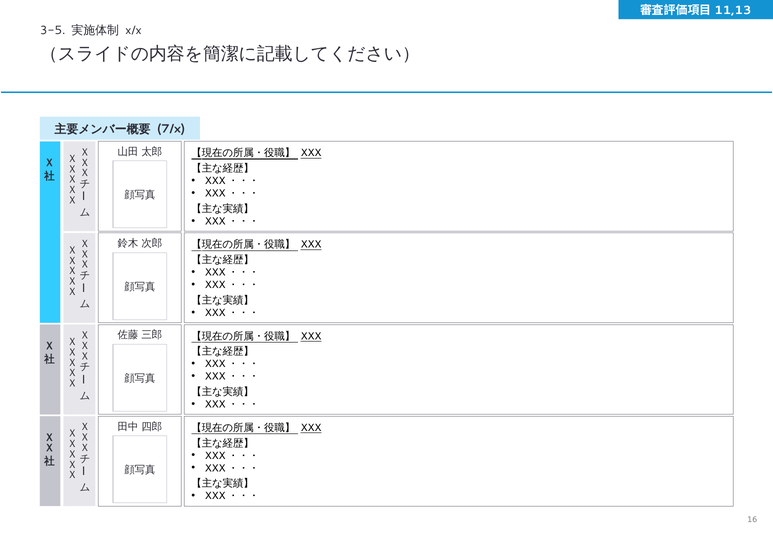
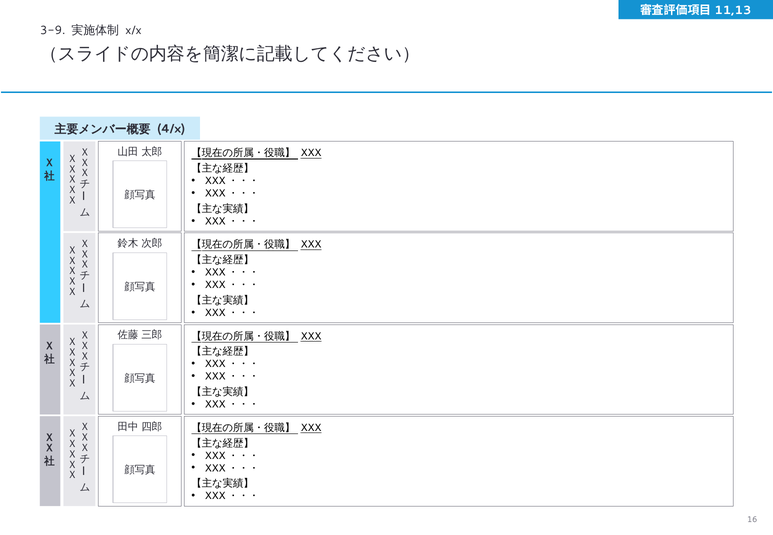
3-5: 3-5 -> 3-9 (53, 31)
7/x: 7/x -> 4/x (171, 129)
